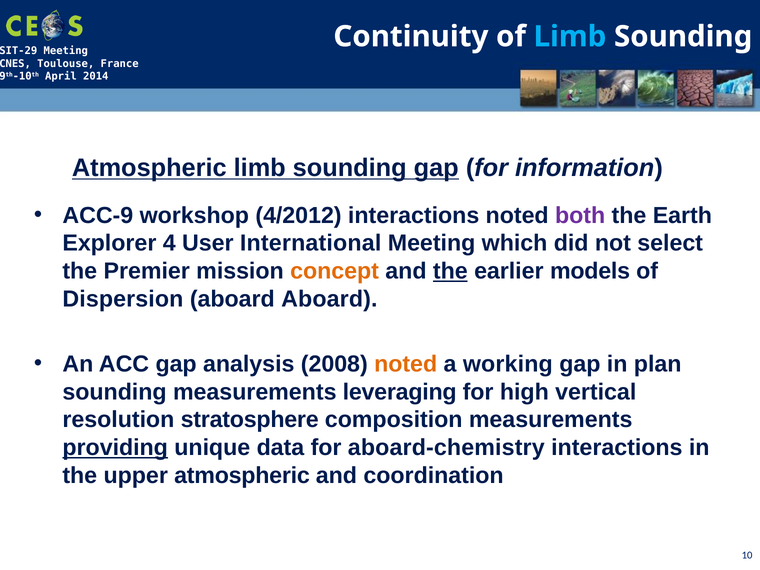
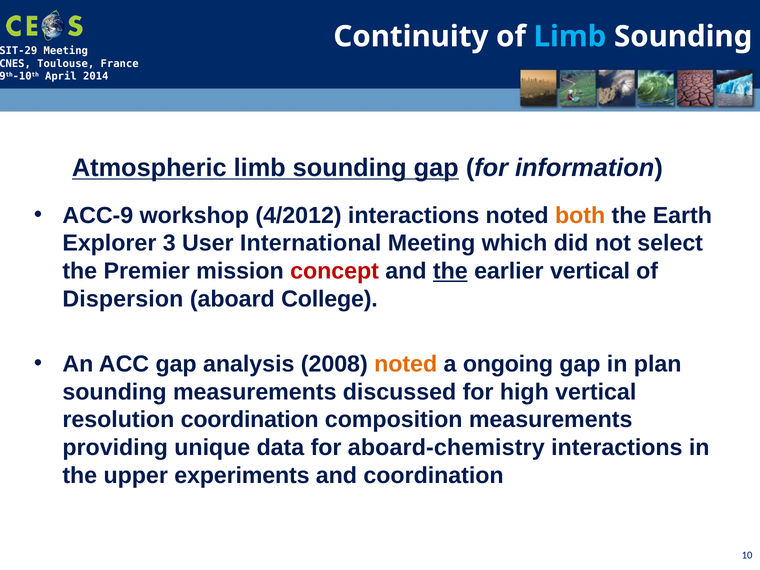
both colour: purple -> orange (580, 215)
4: 4 -> 3 (169, 243)
concept colour: orange -> red (335, 271)
earlier models: models -> vertical (590, 271)
aboard Aboard: Aboard -> College (330, 299)
working: working -> ongoing (508, 364)
leveraging: leveraging -> discussed (400, 392)
resolution stratosphere: stratosphere -> coordination (250, 420)
providing underline: present -> none (115, 448)
upper atmospheric: atmospheric -> experiments (242, 475)
